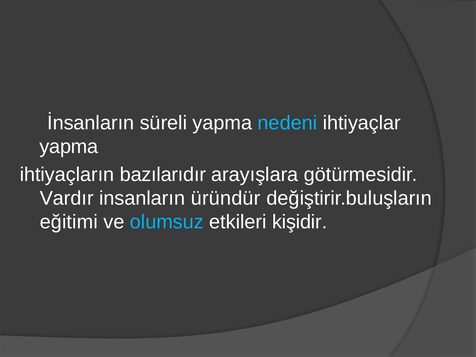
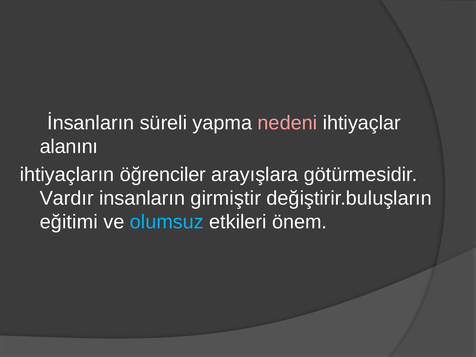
nedeni colour: light blue -> pink (287, 123)
yapma: yapma -> alanını (69, 147)
bazılarıdır: bazılarıdır -> öğrenciler (163, 174)
üründür: üründür -> girmiştir (226, 198)
kişidir: kişidir -> önem (300, 222)
